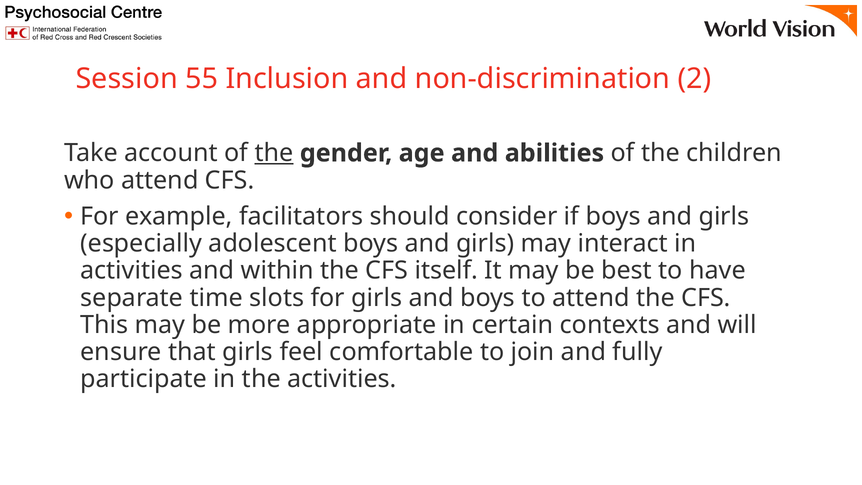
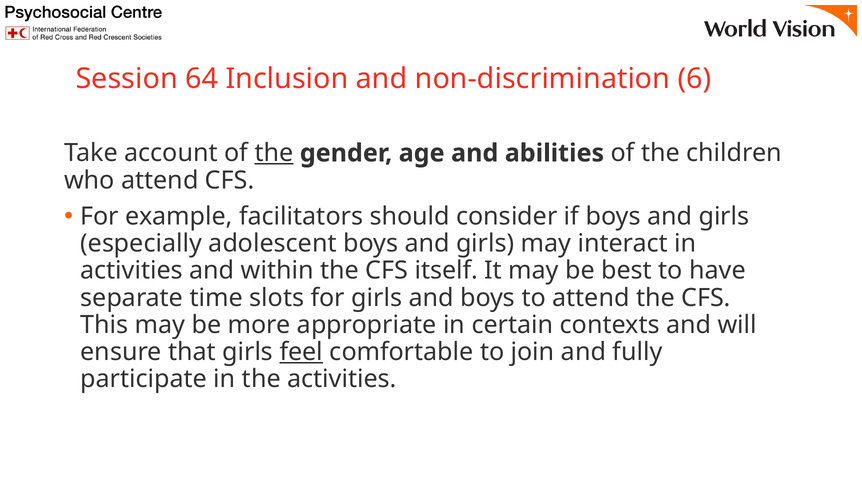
55: 55 -> 64 (202, 79)
2: 2 -> 6 (694, 79)
feel underline: none -> present (301, 352)
